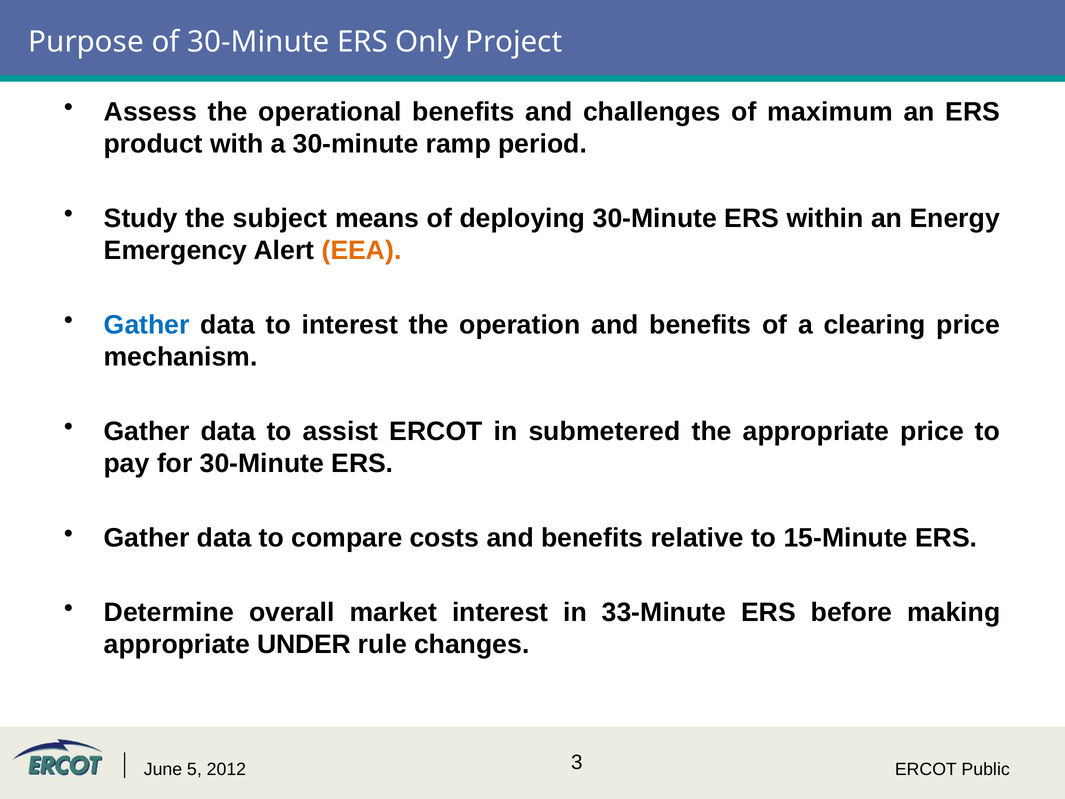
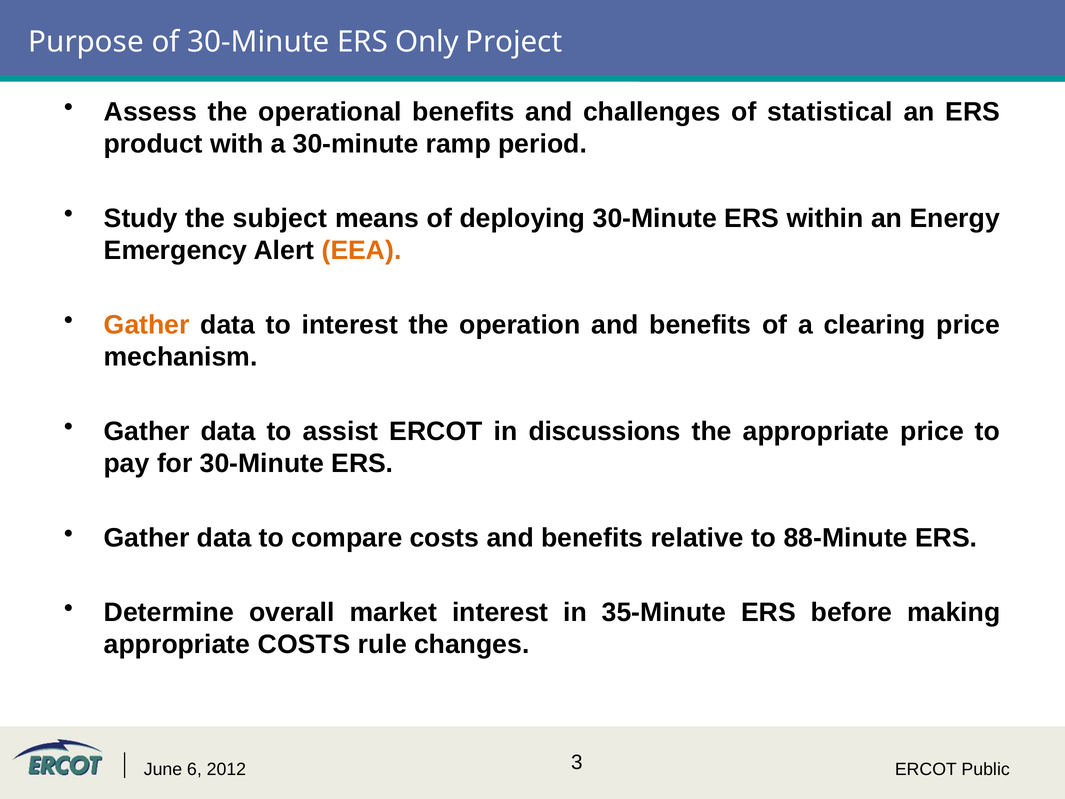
maximum: maximum -> statistical (830, 112)
Gather colour: blue -> orange (147, 325)
submetered: submetered -> discussions (605, 431)
15-Minute: 15-Minute -> 88-Minute (846, 538)
33-Minute: 33-Minute -> 35-Minute (664, 612)
appropriate UNDER: UNDER -> COSTS (304, 644)
5: 5 -> 6 (194, 769)
